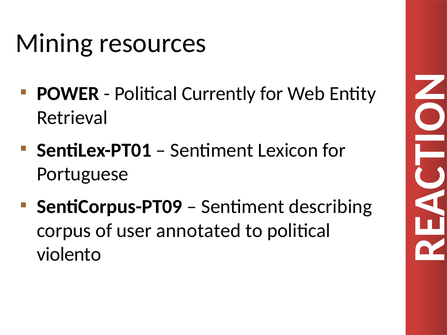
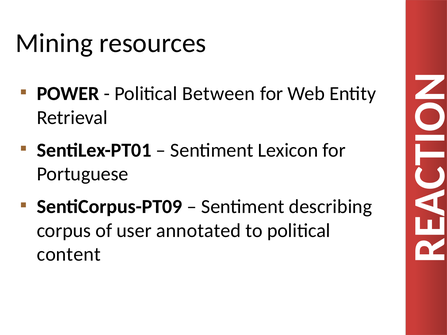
Currently: Currently -> Between (219, 94)
violento: violento -> content (69, 255)
